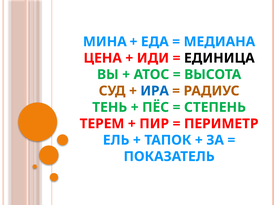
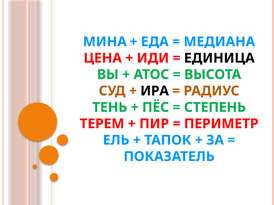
ИРА colour: blue -> black (155, 91)
